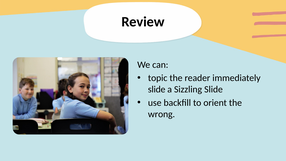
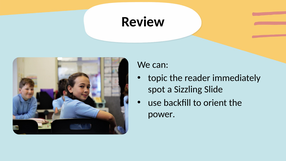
slide: slide -> spot (157, 89)
wrong: wrong -> power (162, 114)
